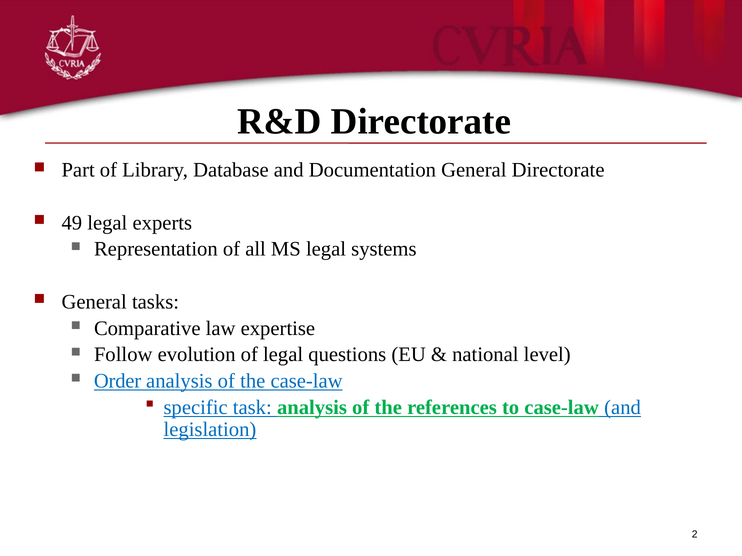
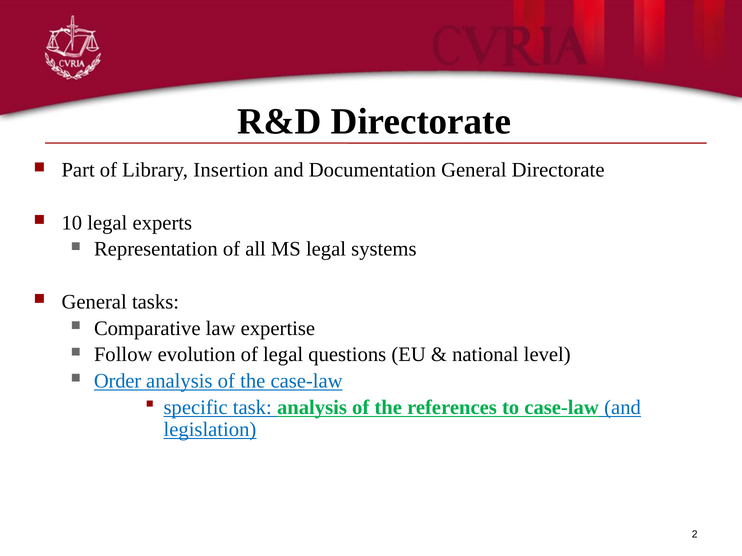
Database: Database -> Insertion (231, 170)
49: 49 -> 10 (72, 223)
